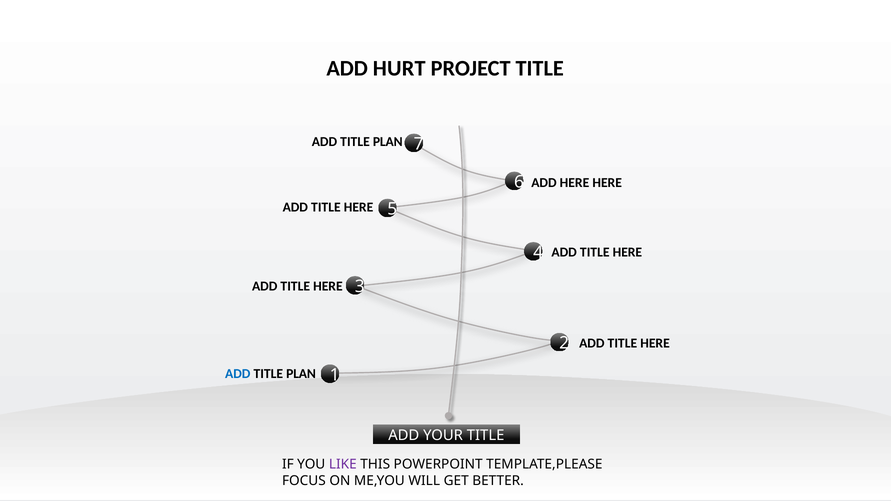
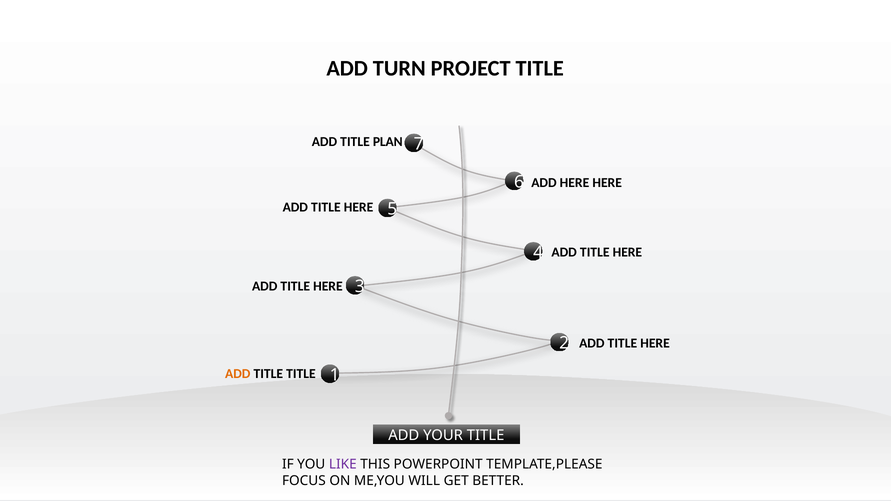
HURT: HURT -> TURN (399, 69)
ADD colour: blue -> orange (238, 374)
PLAN: PLAN -> TITLE (301, 374)
